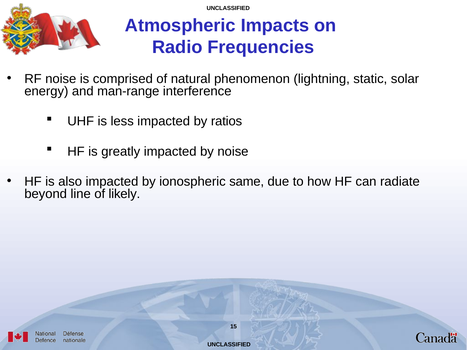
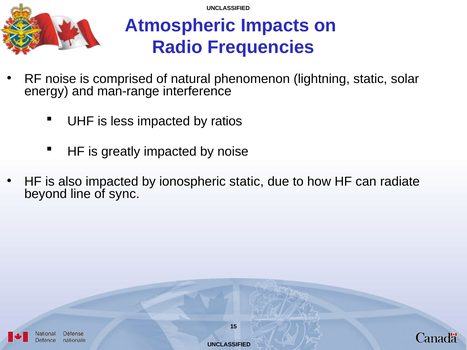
ionospheric same: same -> static (247, 182)
likely: likely -> sync (124, 194)
